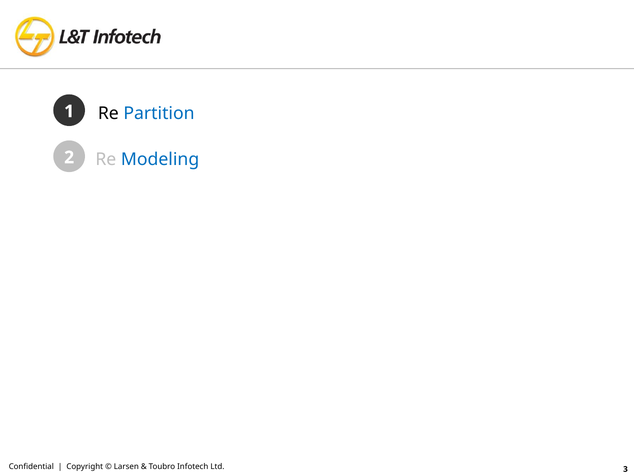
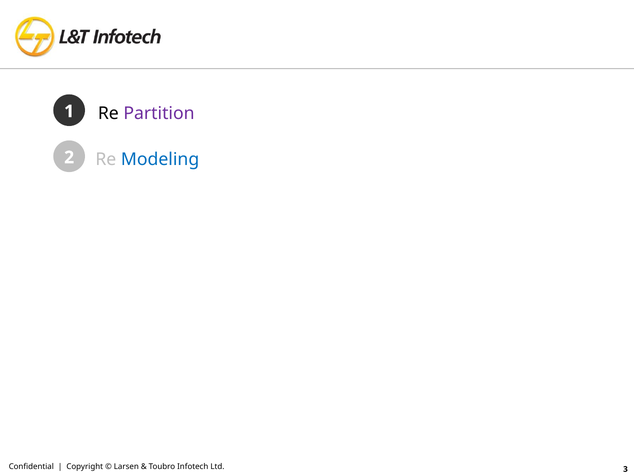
Partition colour: blue -> purple (159, 114)
